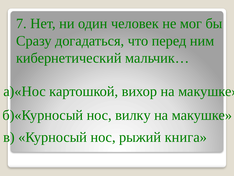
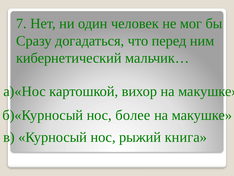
вилку: вилку -> более (133, 115)
